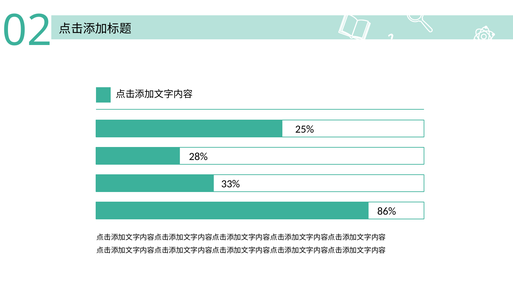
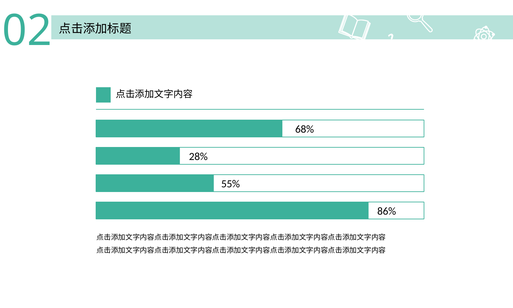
25%: 25% -> 68% (305, 129)
33%: 33% -> 55% (231, 184)
